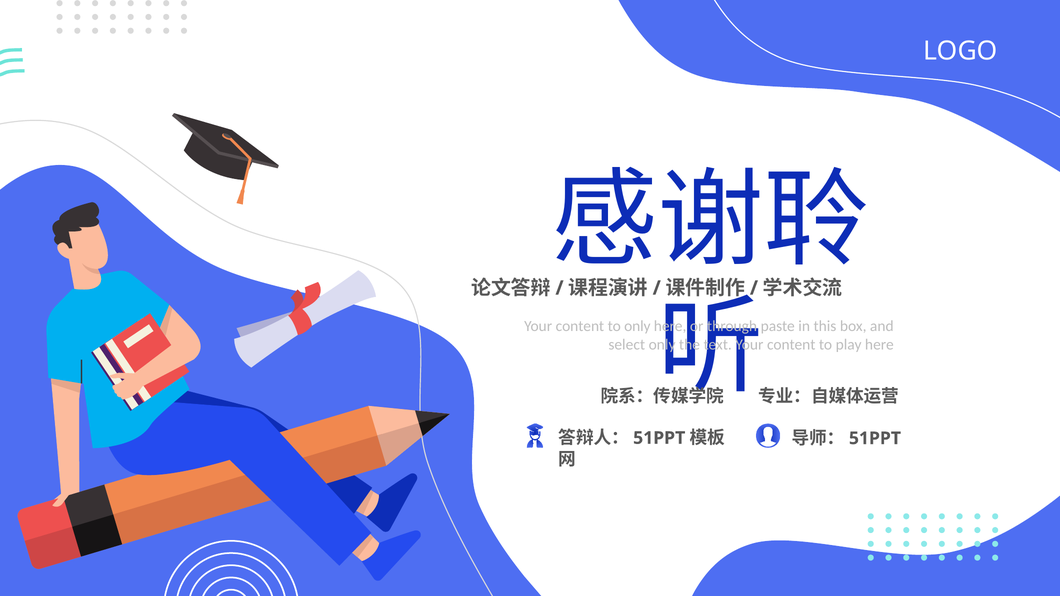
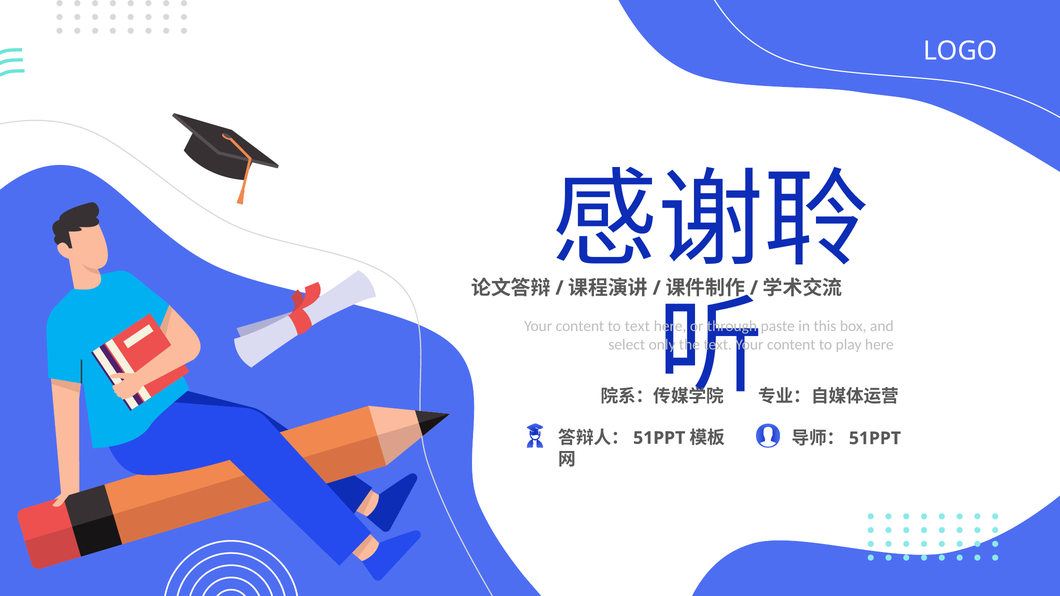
to only: only -> text (637, 326)
